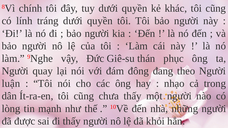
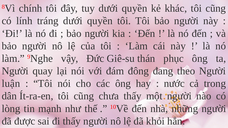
nhạo: nhạo -> nước (174, 84)
